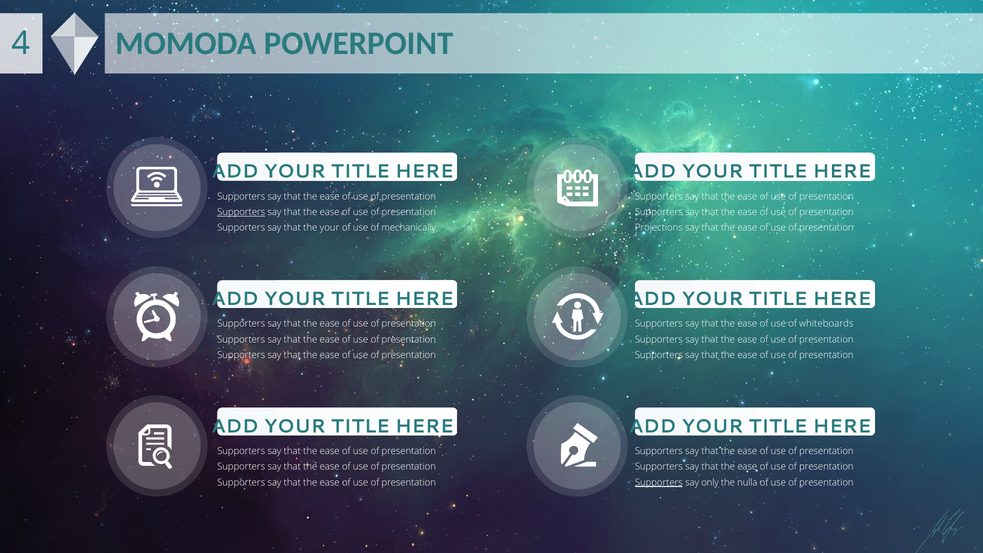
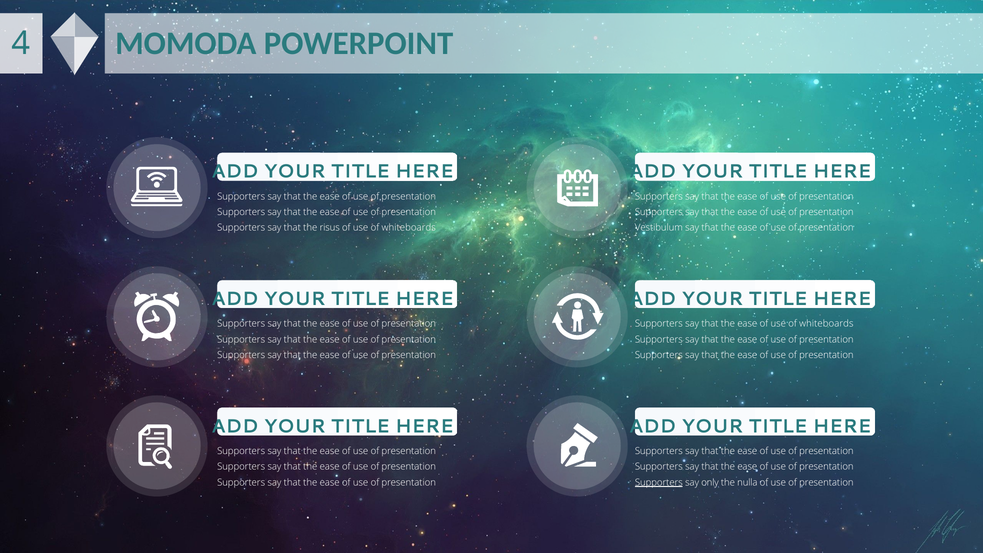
Supporters underline: present -> none (241, 212)
the your: your -> risus (330, 228)
mechanically: mechanically -> whiteboards (409, 228)
Projections: Projections -> Vestibulum (659, 228)
